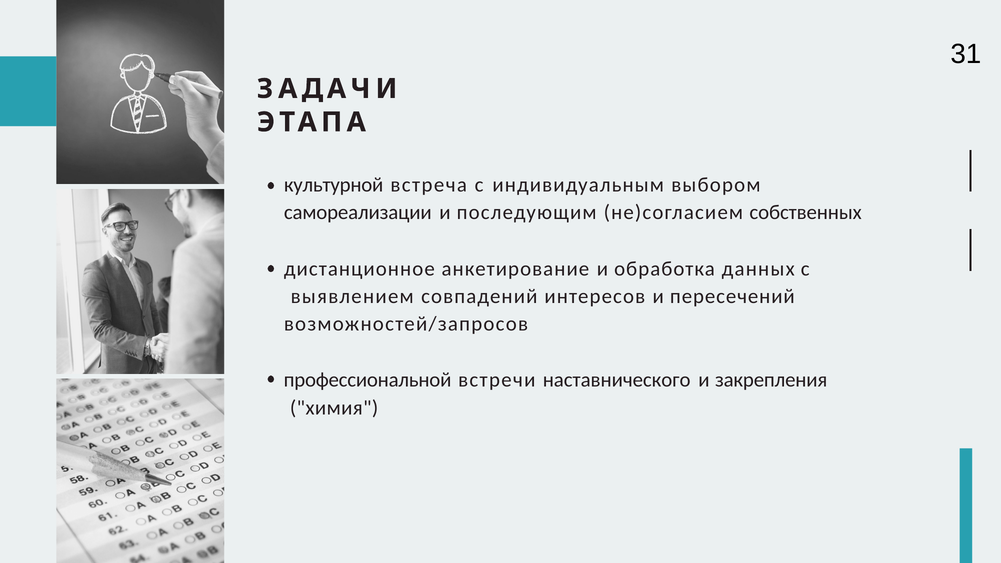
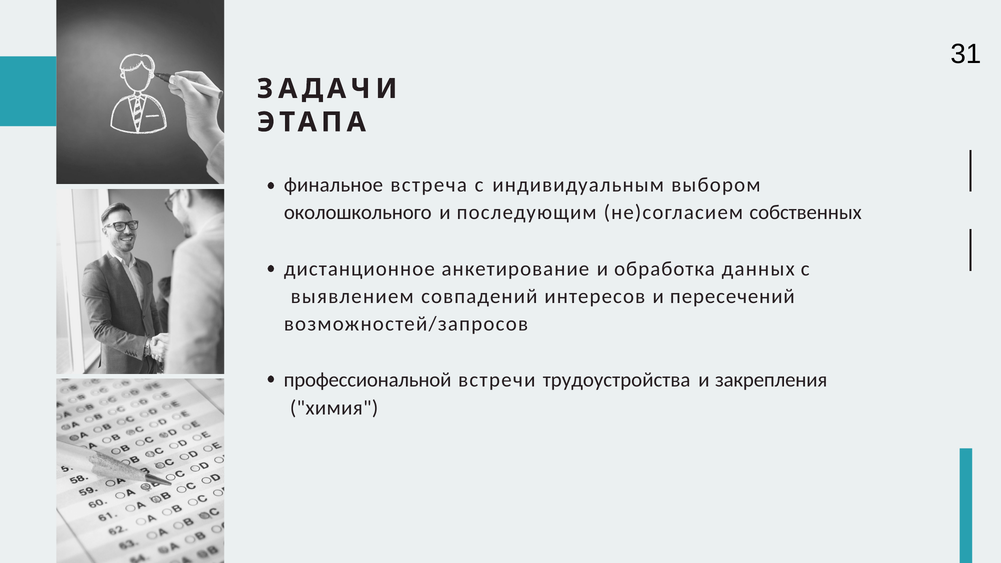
культурной: культурной -> финальное (333, 185)
самореализации: самореализации -> околошкольного (358, 212)
наставнического: наставнического -> трудоустройства (617, 380)
